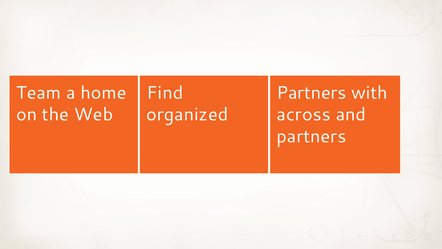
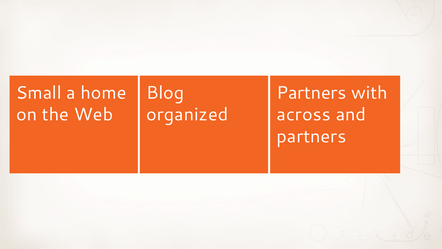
Team: Team -> Small (39, 93)
Find: Find -> Blog (165, 93)
